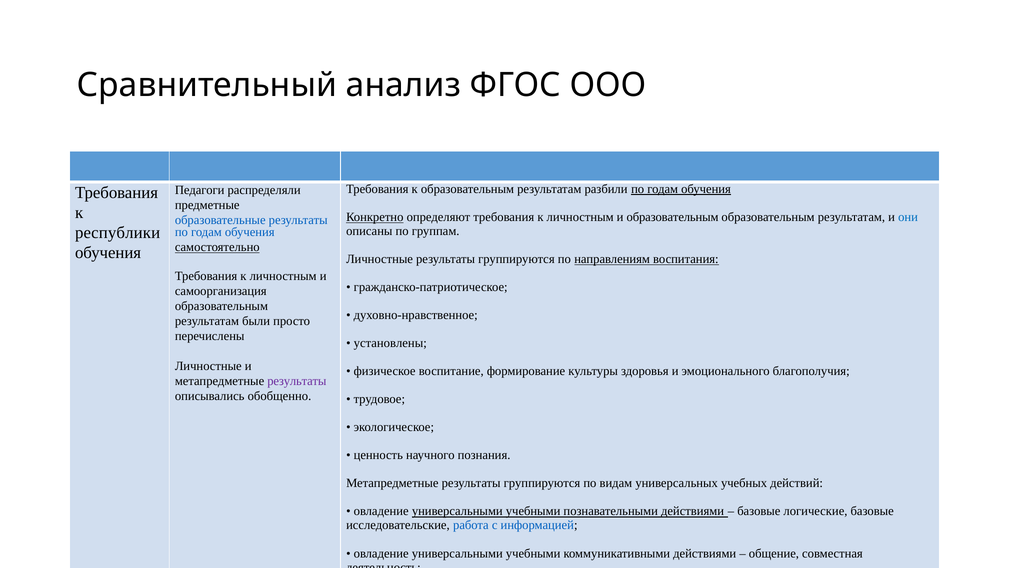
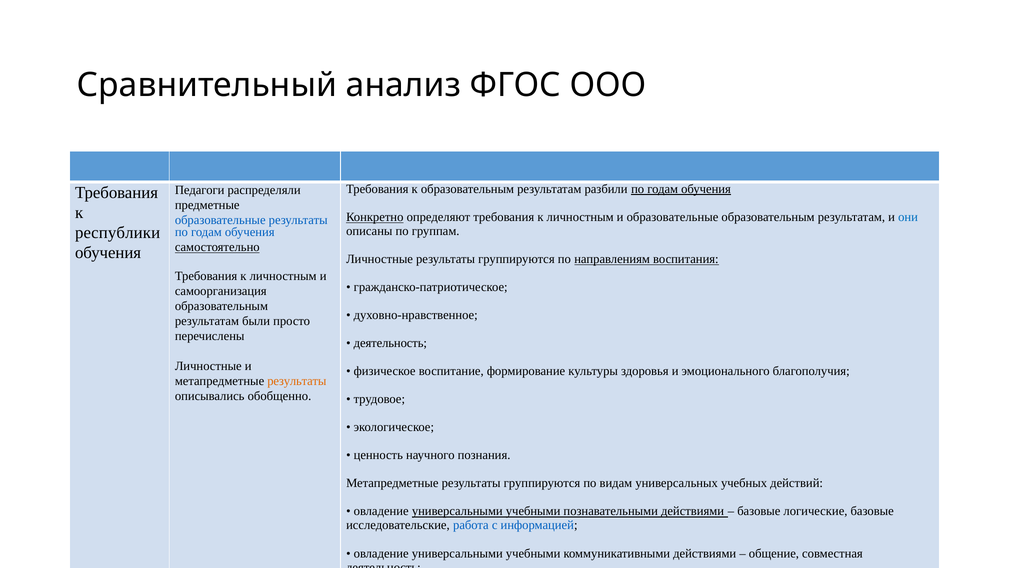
и образовательным: образовательным -> образовательные (672, 217)
установлены: установлены -> деятельность (390, 343)
результаты colour: purple -> orange (297, 381)
